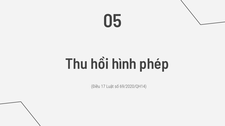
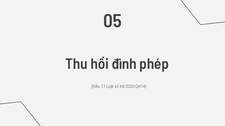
hình: hình -> đình (124, 64)
